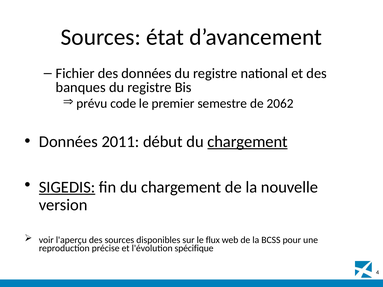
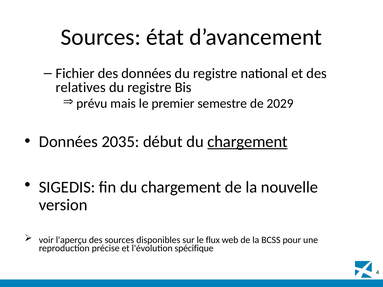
banques: banques -> relatives (81, 88)
code: code -> mais (123, 103)
2062: 2062 -> 2029 (280, 103)
2011: 2011 -> 2035 (120, 142)
SIGEDIS underline: present -> none (67, 187)
